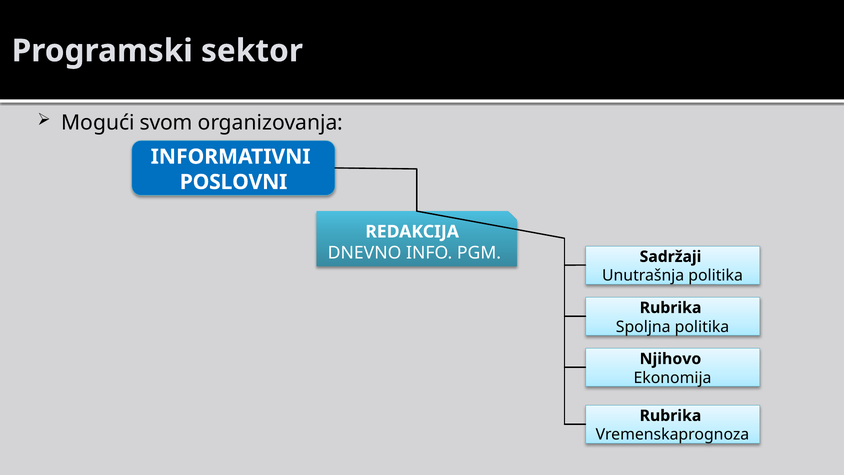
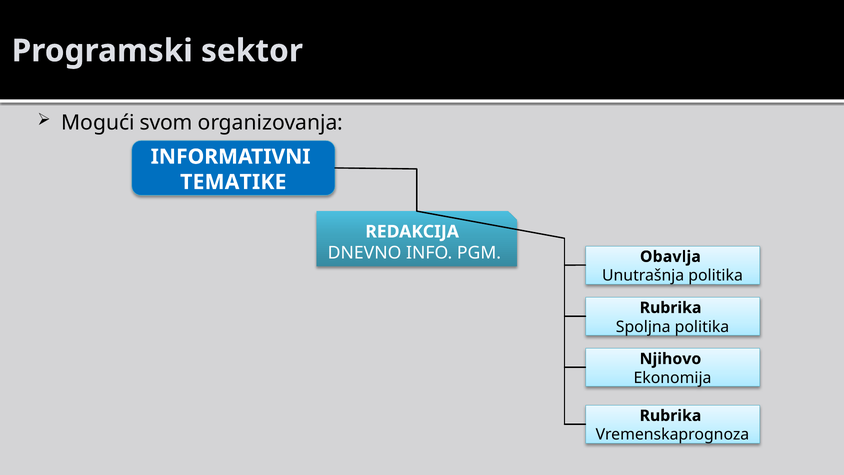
POSLOVNI: POSLOVNI -> TEMATIKE (233, 182)
Sadržaji: Sadržaji -> Obavlja (670, 257)
